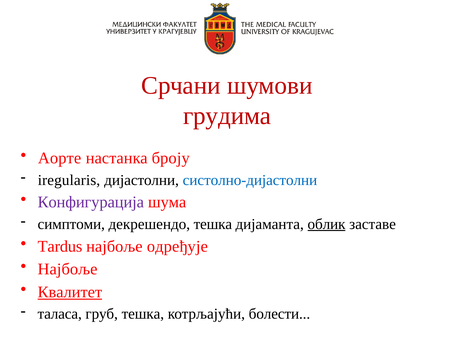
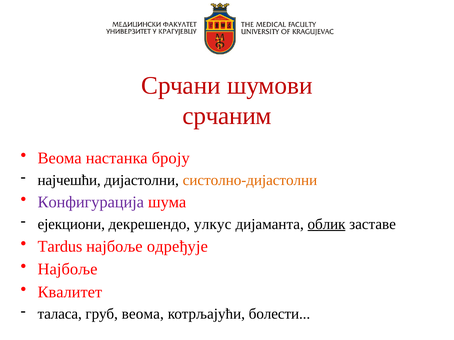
грудима: грудима -> срчаним (227, 116)
Аорте: Аорте -> Веома (60, 158)
iregularis: iregularis -> најчешћи (69, 180)
систолно-дијастолни colour: blue -> orange (250, 180)
симптоми: симптоми -> ејекциони (71, 224)
декрешендо тешка: тешка -> улкус (213, 224)
Квалитет underline: present -> none (70, 293)
груб тешка: тешка -> веома (143, 314)
